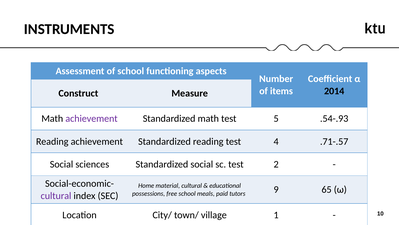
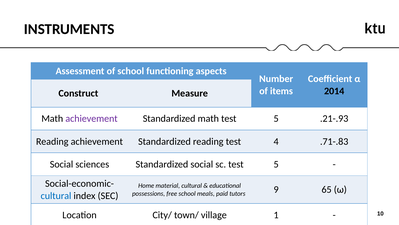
.54-.93: .54-.93 -> .21-.93 (334, 118)
.71-.57: .71-.57 -> .71-.83 (334, 141)
sc test 2: 2 -> 5 (276, 164)
cultural colour: purple -> blue (56, 195)
